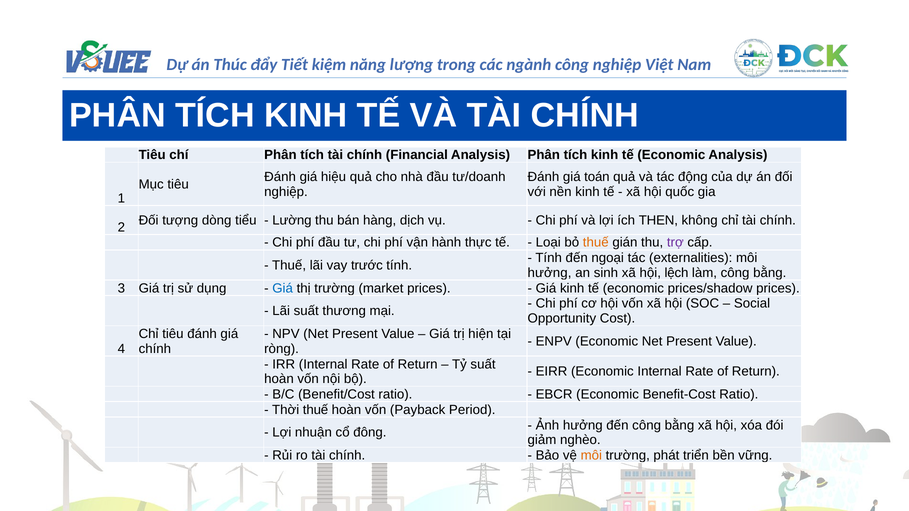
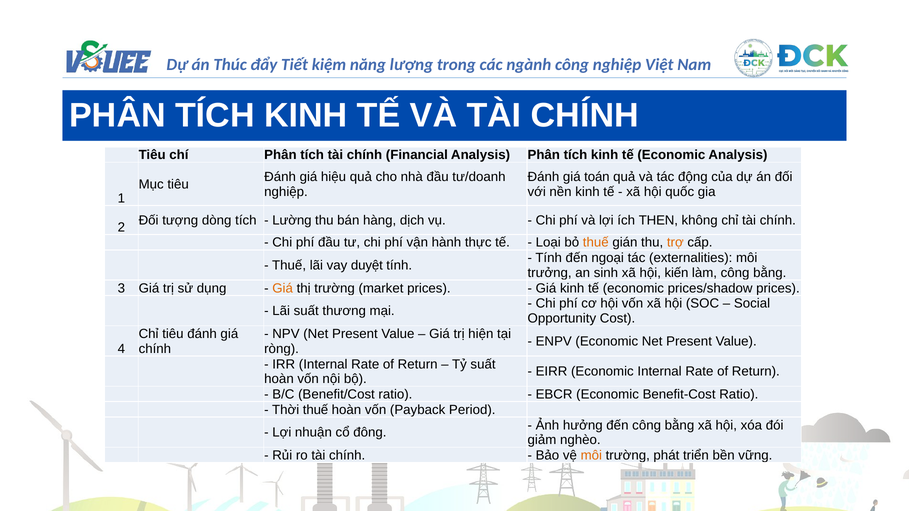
dòng tiểu: tiểu -> tích (246, 221)
trợ colour: purple -> orange (675, 243)
trước: trước -> duyệt (367, 266)
hưởng: hưởng -> trưởng (550, 273)
lệch: lệch -> kiến (677, 273)
Giá colour: blue -> orange (283, 288)
